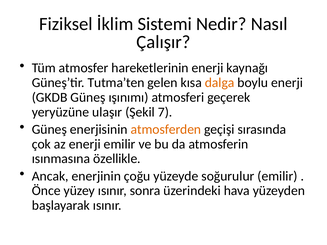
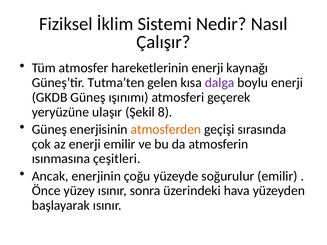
dalga colour: orange -> purple (220, 83)
7: 7 -> 8 (165, 112)
özellikle: özellikle -> çeşitleri (117, 159)
